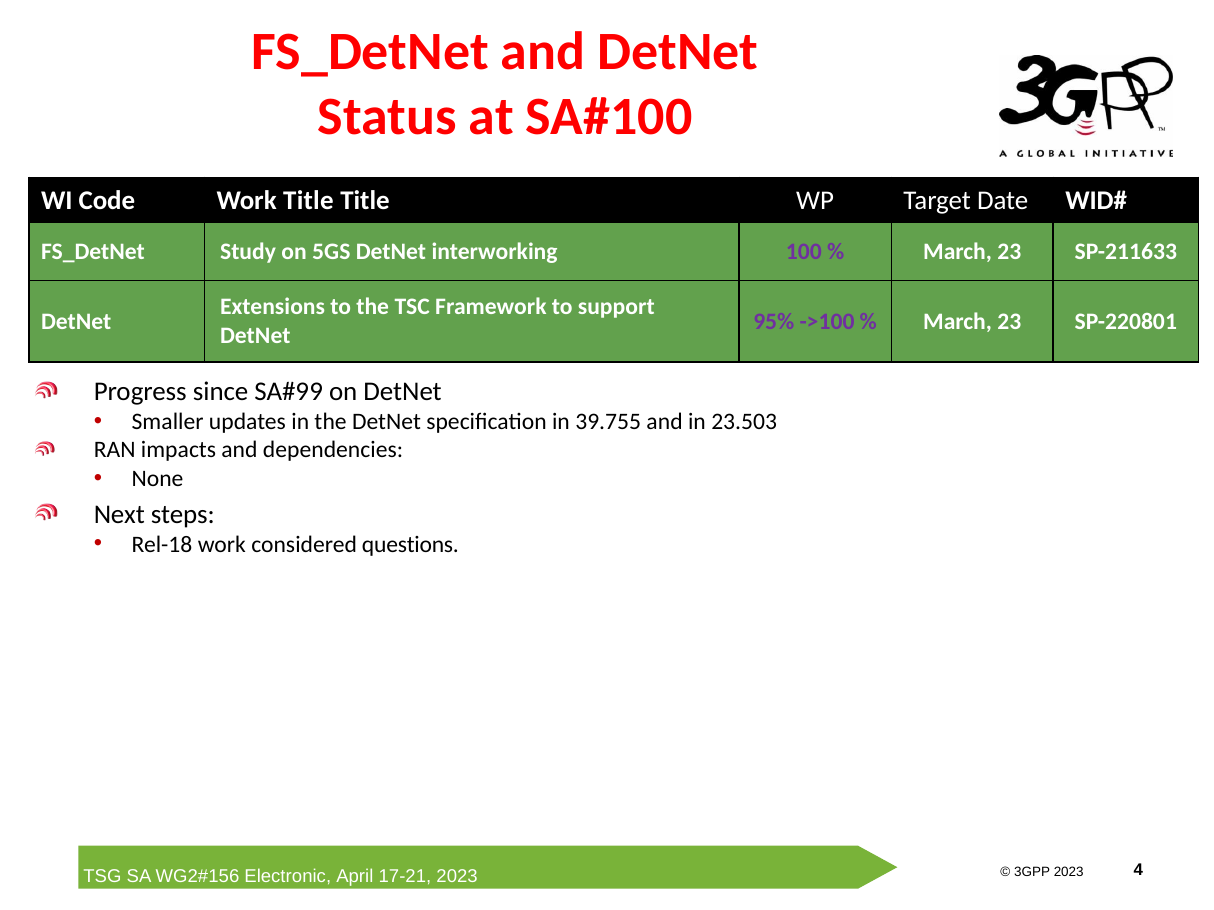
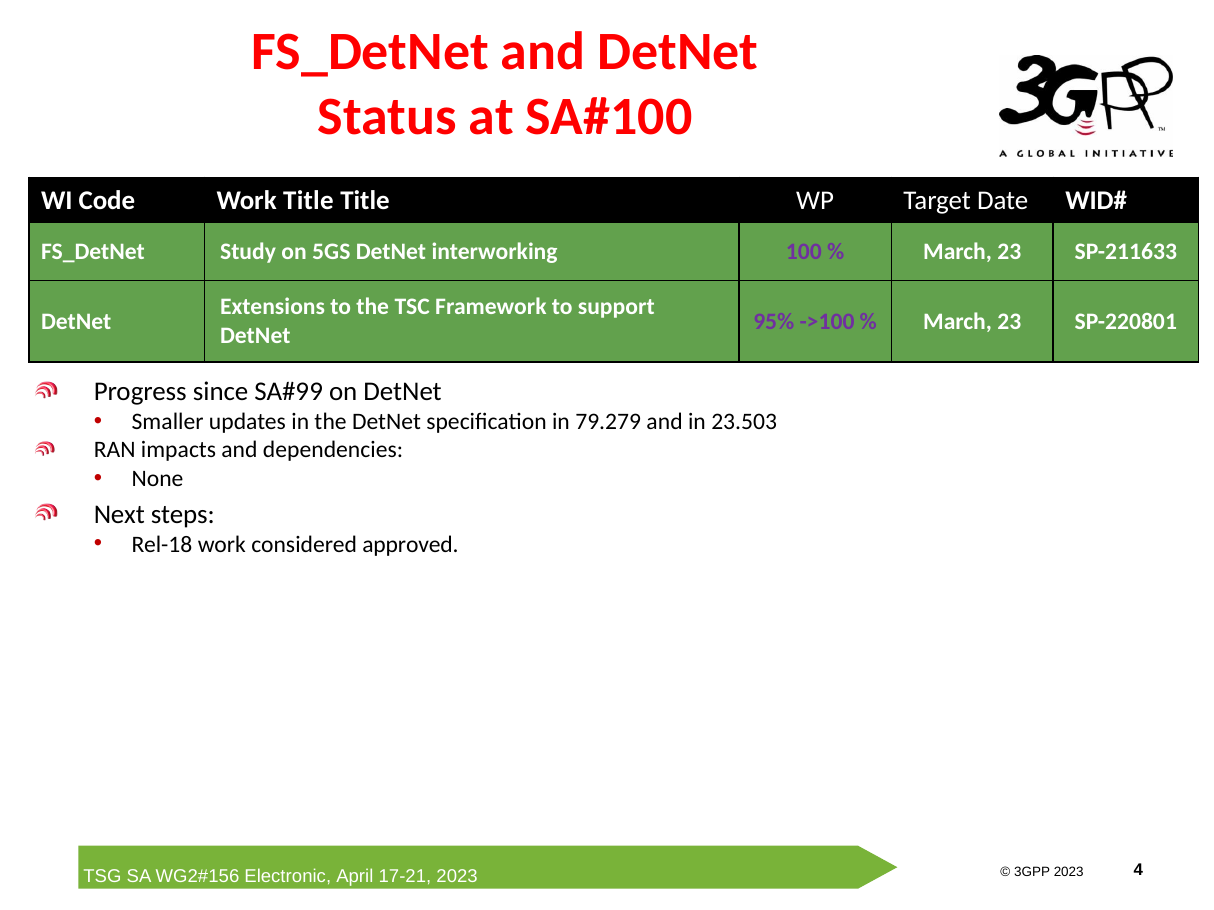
39.755: 39.755 -> 79.279 (608, 422)
questions: questions -> approved (410, 545)
